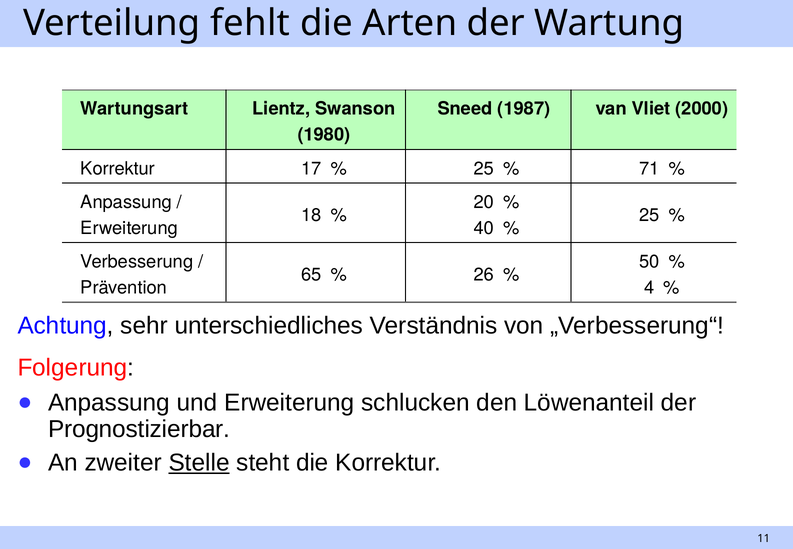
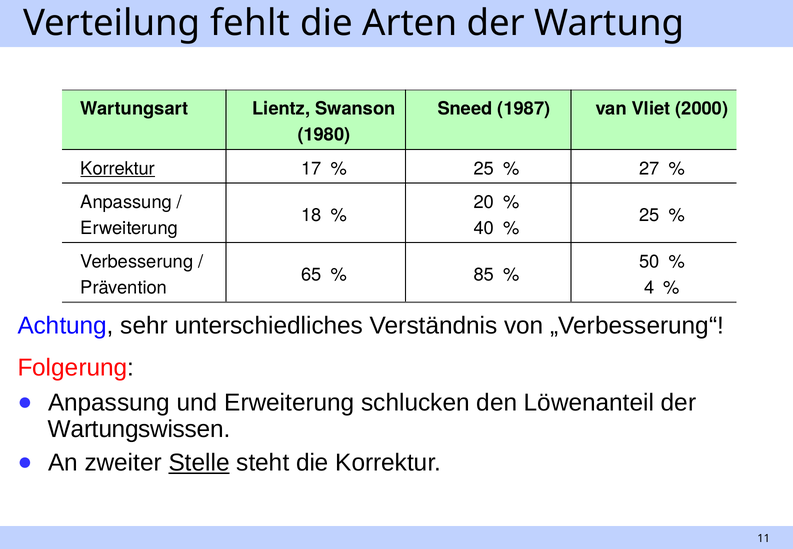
Korrektur underline: none -> present (118, 169)
71: 71 -> 27 (649, 169)
26: 26 -> 85 (484, 275)
Prognostizierbar: Prognostizierbar -> Wartungswissen (139, 429)
